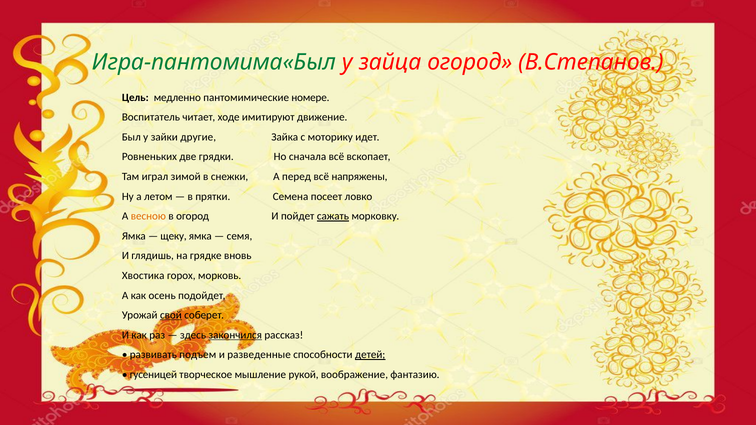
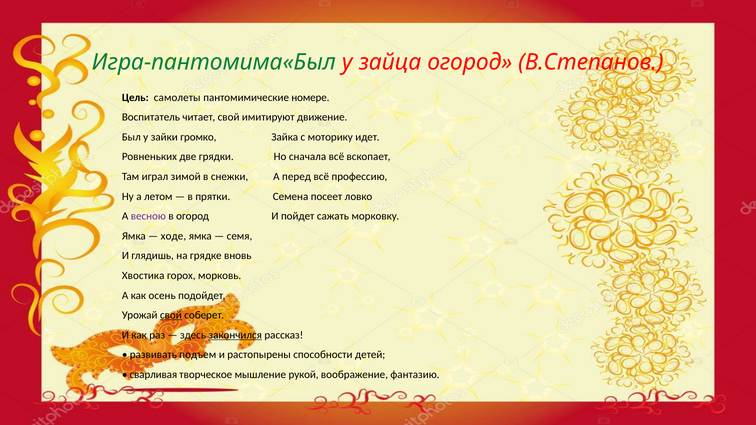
медленно: медленно -> самолеты (177, 98)
читает ходе: ходе -> свой (229, 117)
другие: другие -> громко (198, 137)
напряжены: напряжены -> профессию (359, 177)
весною colour: orange -> purple (148, 216)
сажать underline: present -> none (333, 216)
щеку: щеку -> ходе (173, 236)
разведенные: разведенные -> растопырены (259, 355)
детей underline: present -> none (370, 355)
гусеницей: гусеницей -> сварливая (153, 375)
